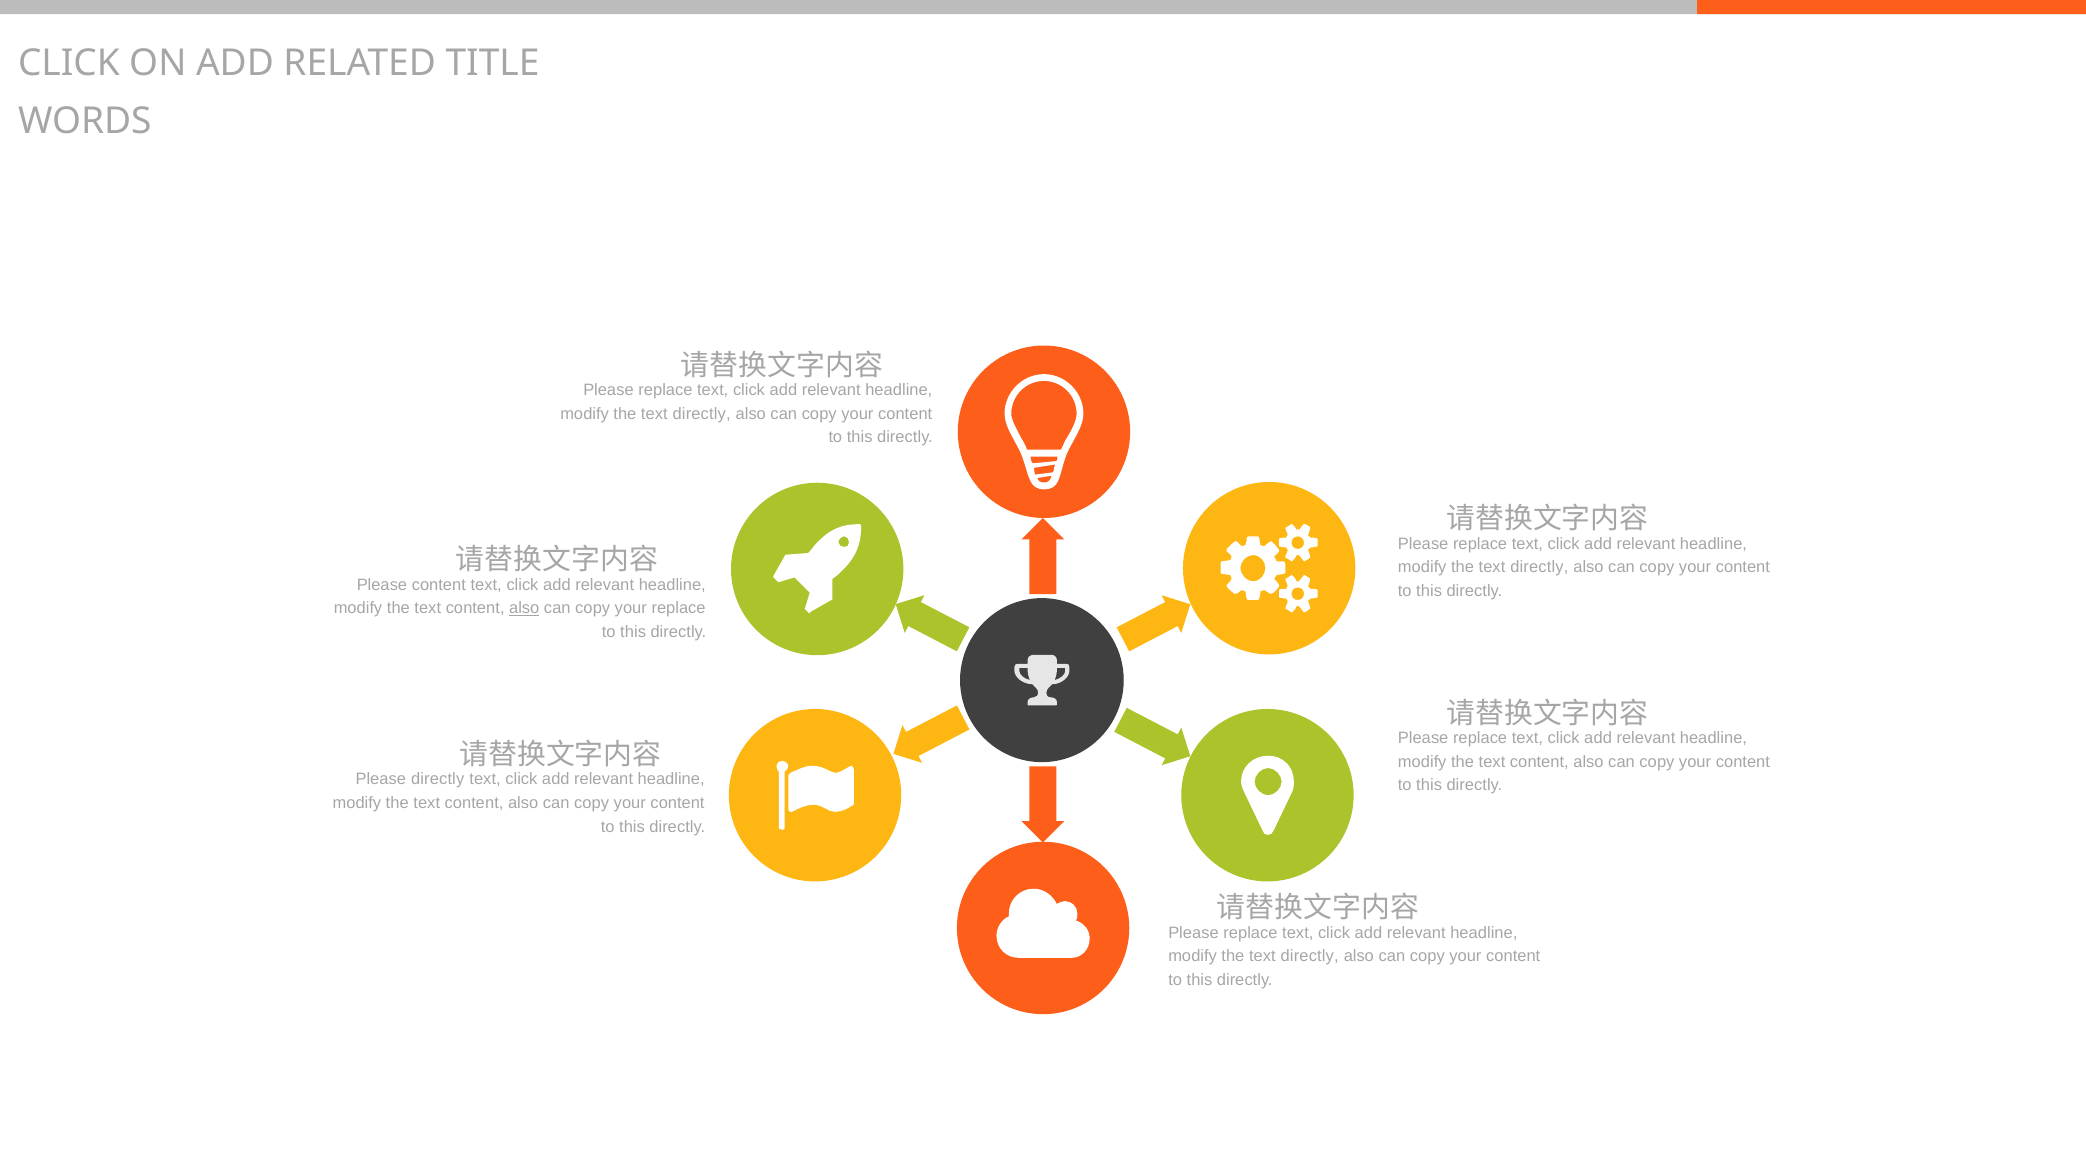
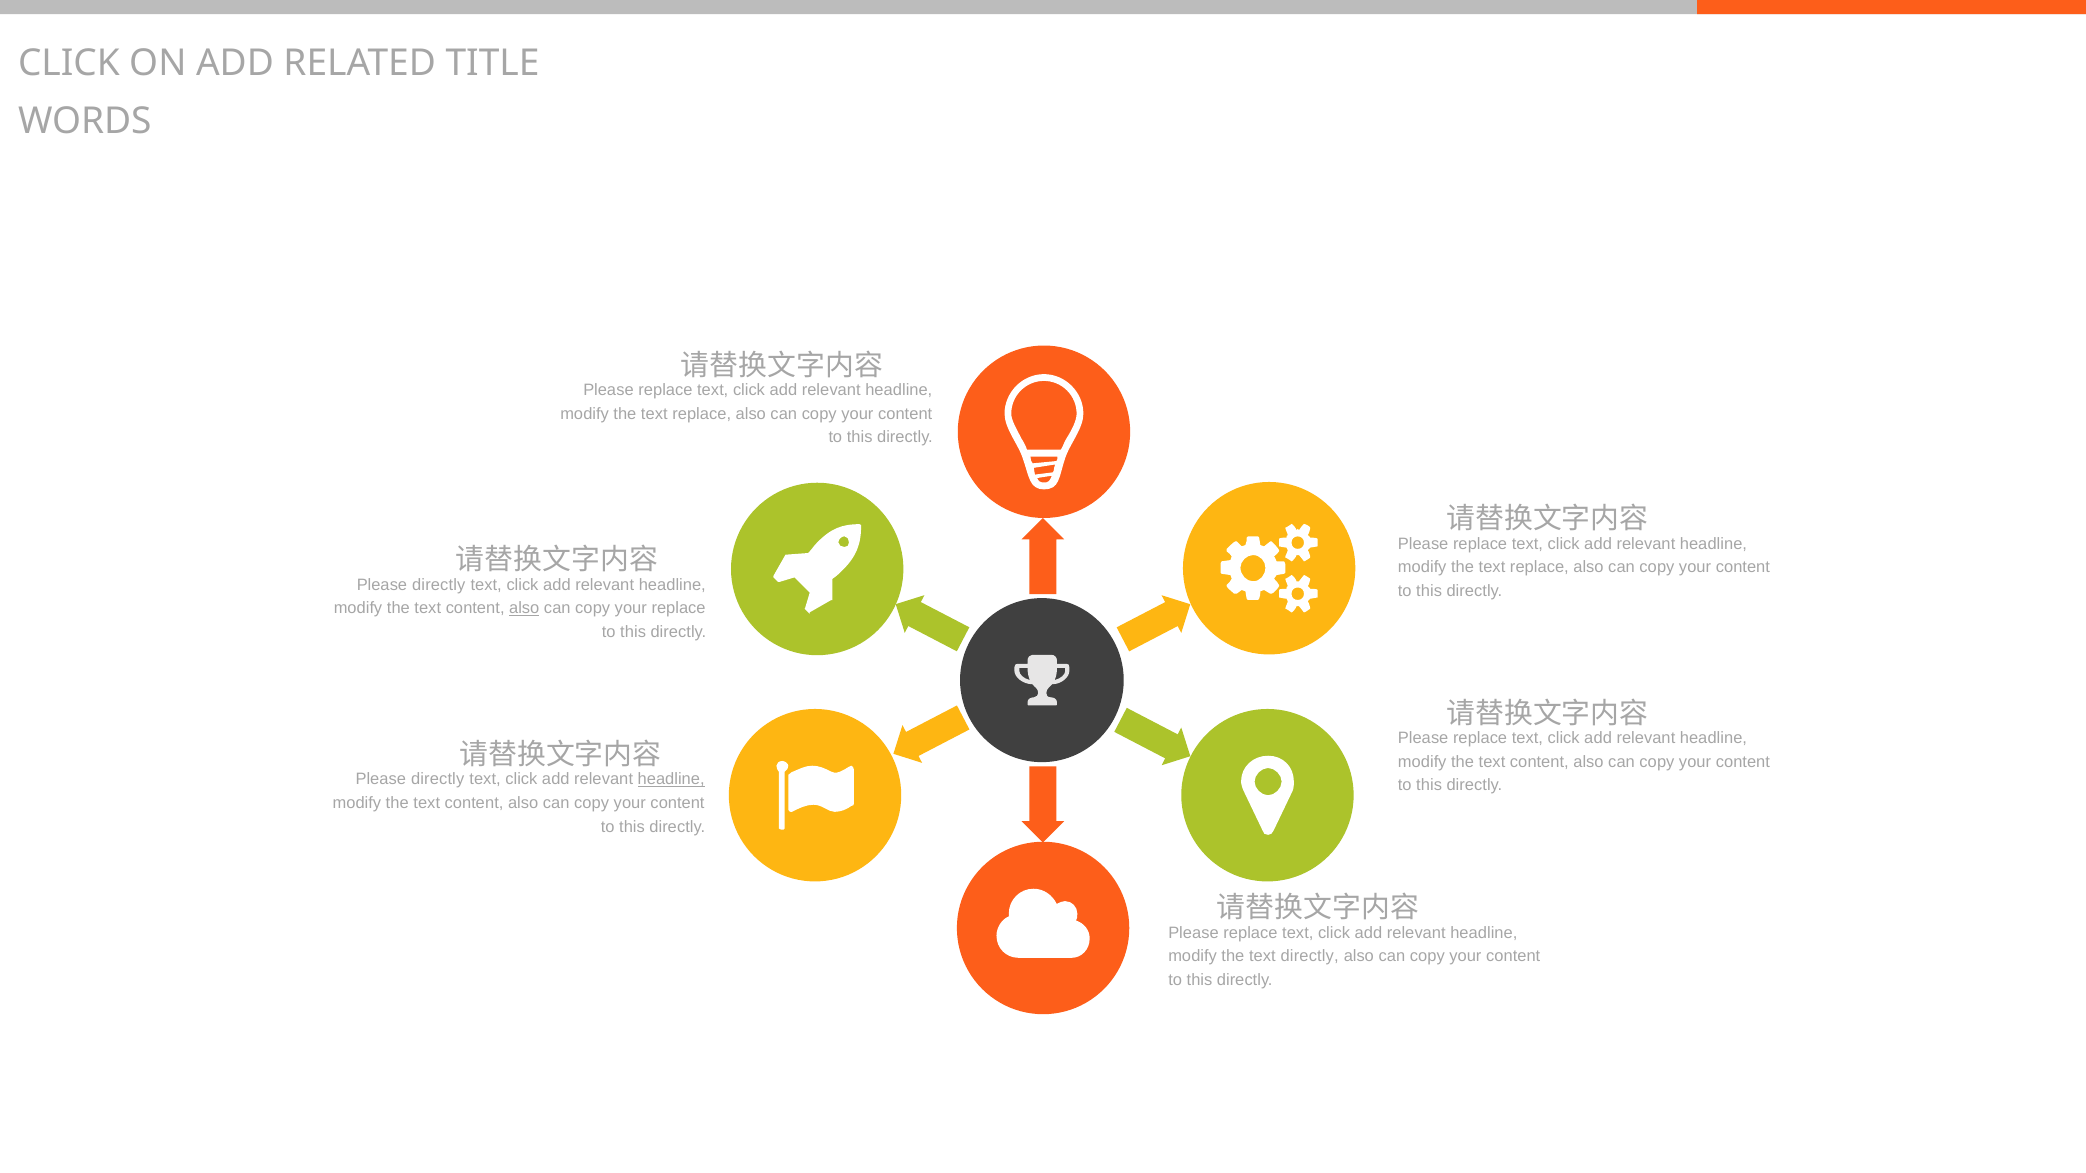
directly: directly -> replace (702, 414)
directly: directly -> replace (1539, 567)
content: content -> directly (439, 585)
headline underline: none -> present (671, 780)
